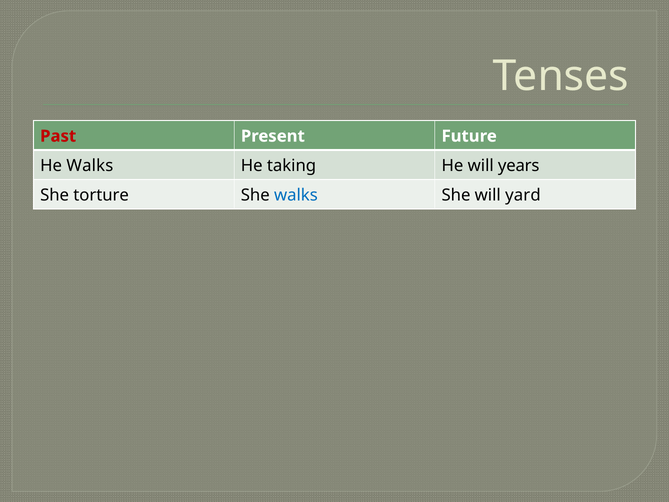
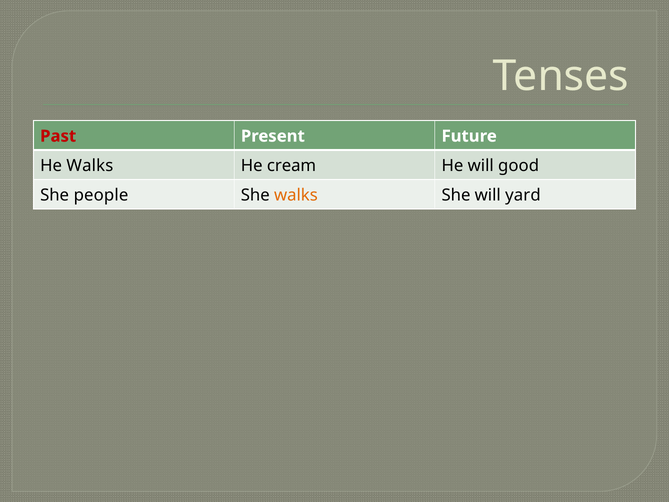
taking: taking -> cream (292, 166)
years: years -> good (519, 166)
torture: torture -> people (101, 195)
walks colour: blue -> orange (296, 195)
